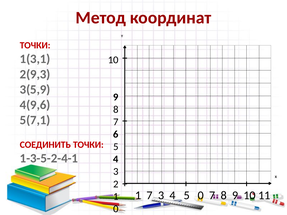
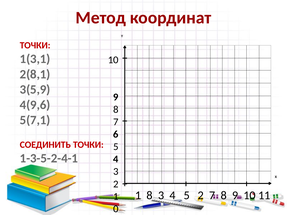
2(9,3: 2(9,3 -> 2(8,1 (35, 74)
1 7: 7 -> 8 (150, 196)
5 0: 0 -> 2 (201, 196)
